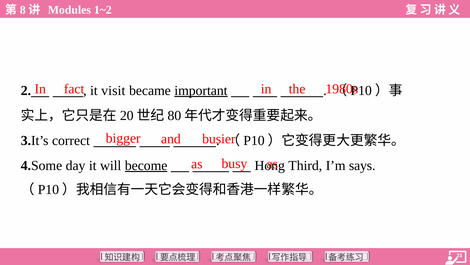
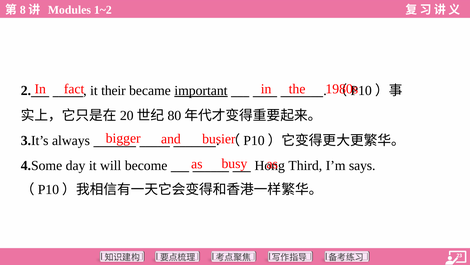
visit: visit -> their (113, 90)
correct: correct -> always (71, 140)
become underline: present -> none (146, 165)
